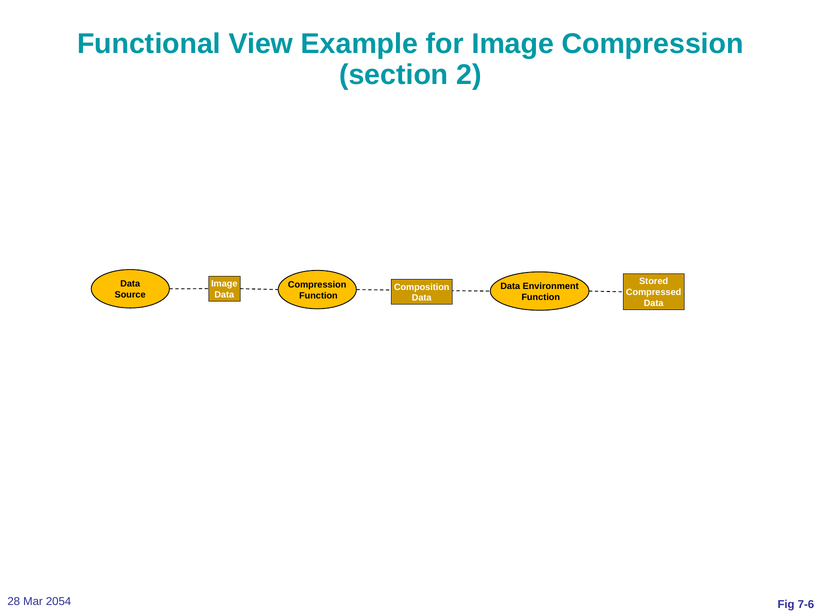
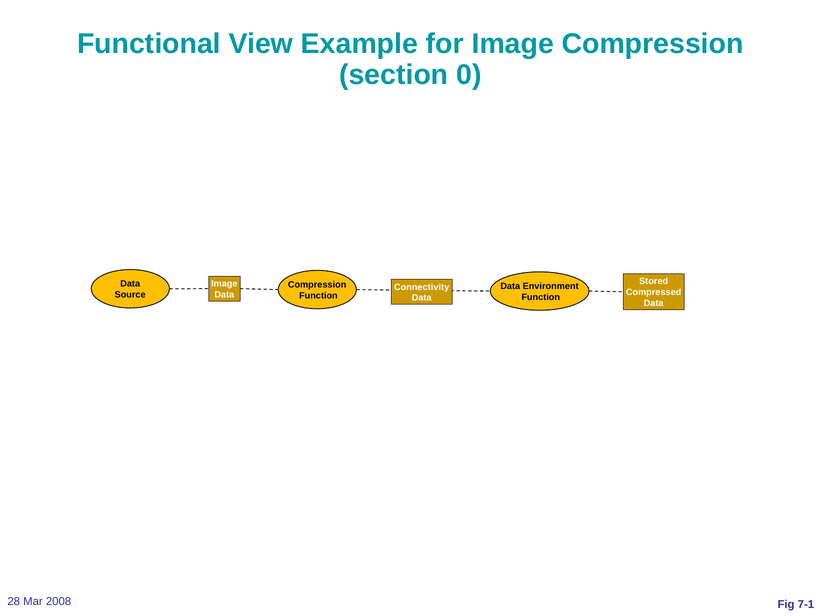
2: 2 -> 0 (469, 75)
Composition: Composition -> Connectivity (422, 287)
2054: 2054 -> 2008 (59, 601)
7-6: 7-6 -> 7-1 (806, 604)
